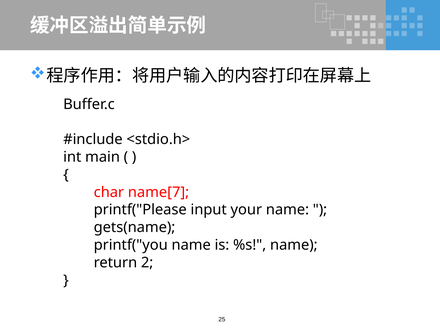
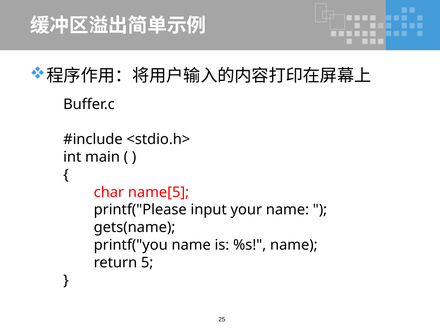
name[7: name[7 -> name[5 (159, 192)
2: 2 -> 5 (147, 263)
